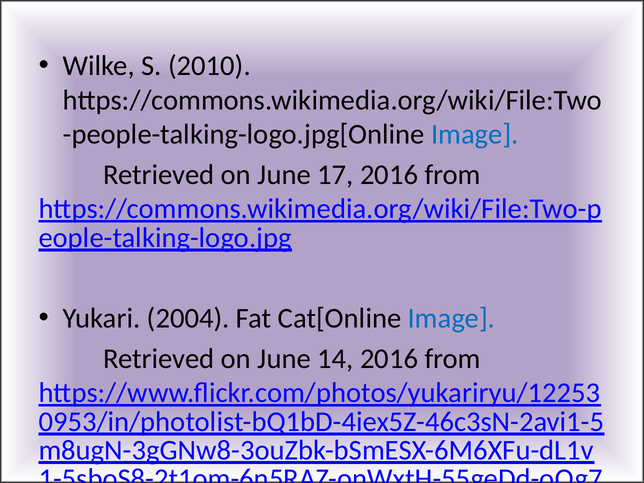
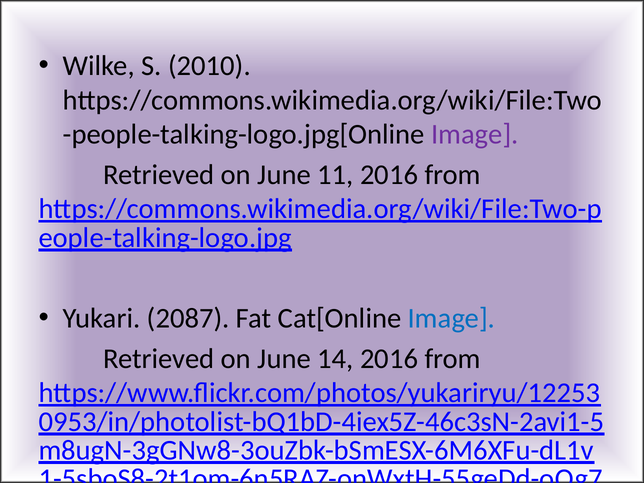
Image colour: blue -> purple (475, 135)
17: 17 -> 11 (335, 175)
2004: 2004 -> 2087 (188, 318)
